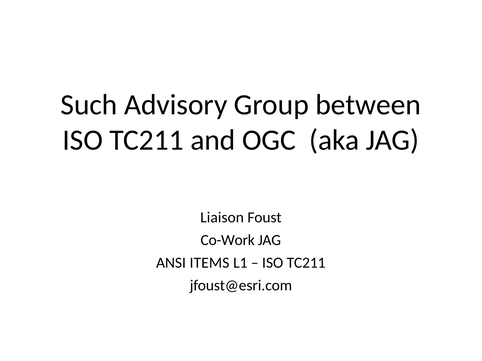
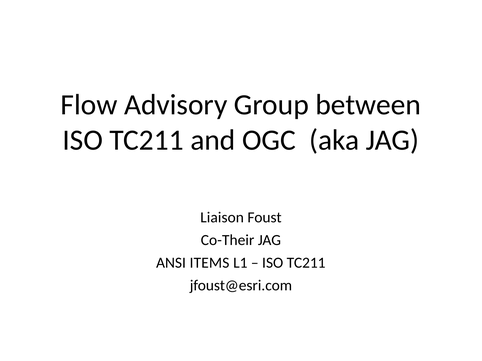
Such: Such -> Flow (89, 105)
Co-Work: Co-Work -> Co-Their (228, 240)
